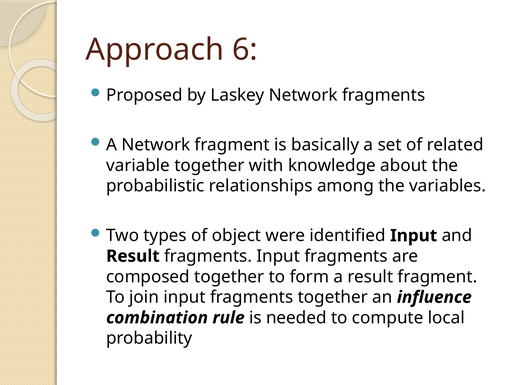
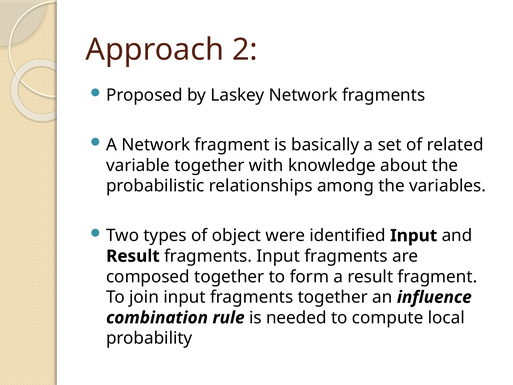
6: 6 -> 2 (245, 50)
